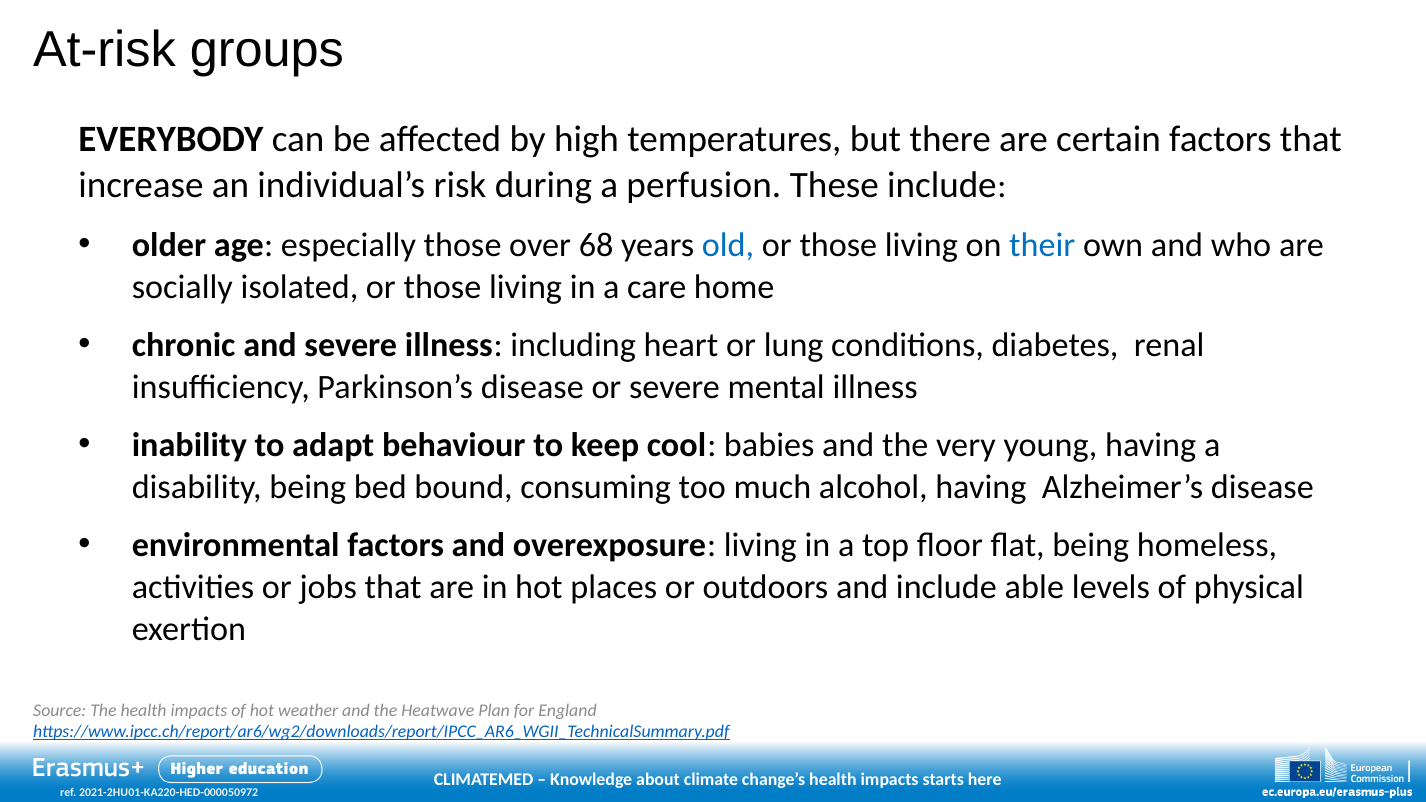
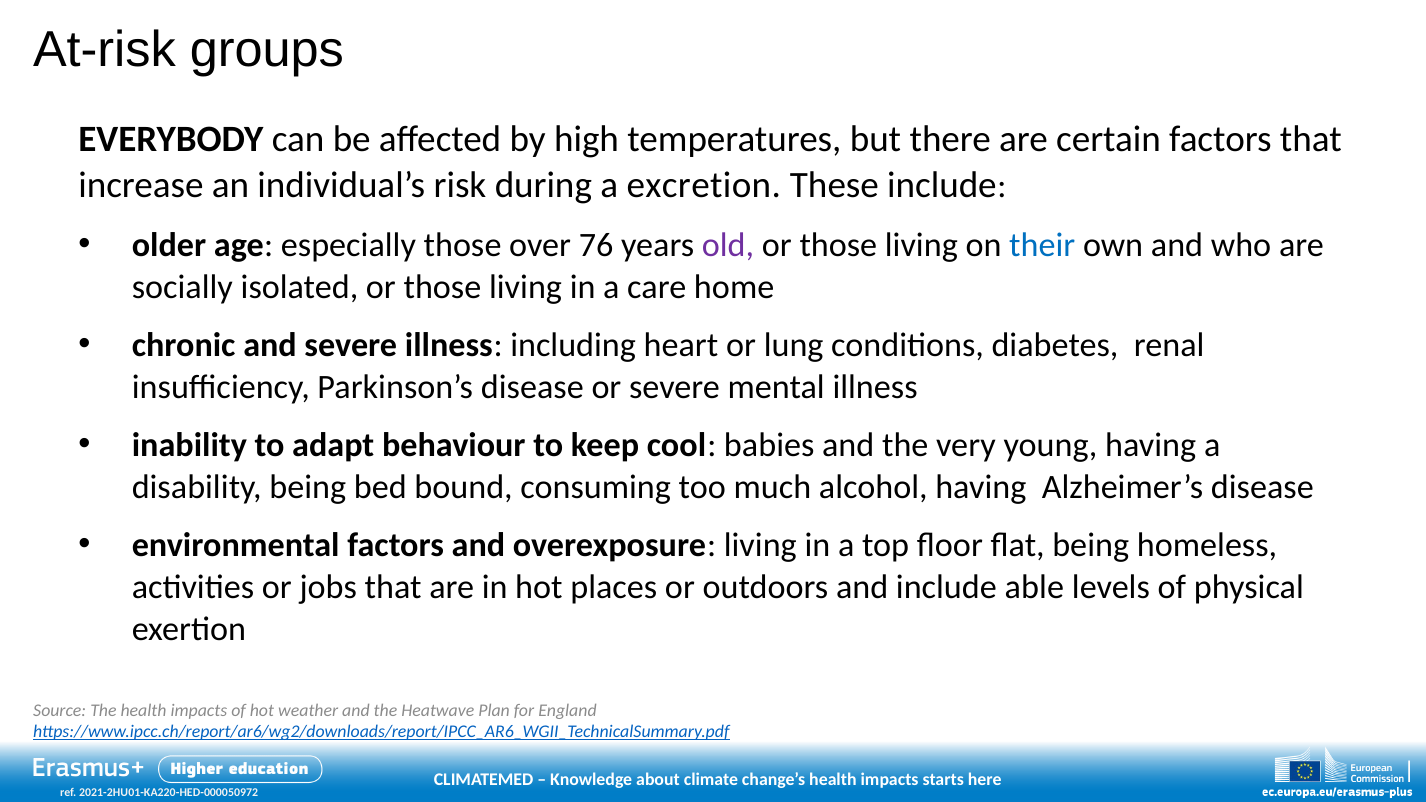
perfusion: perfusion -> excretion (704, 185)
68: 68 -> 76 (596, 245)
old colour: blue -> purple (728, 245)
